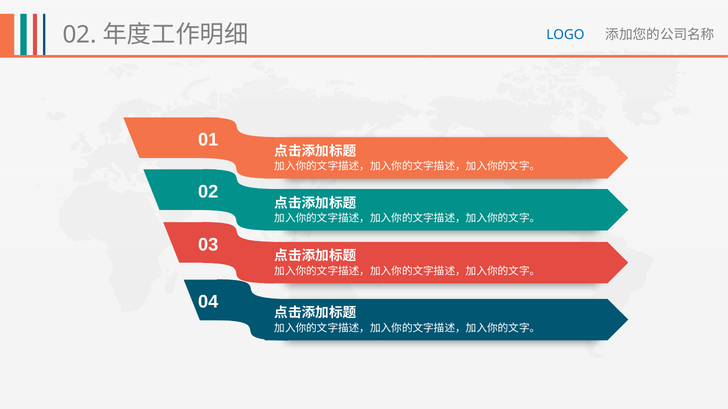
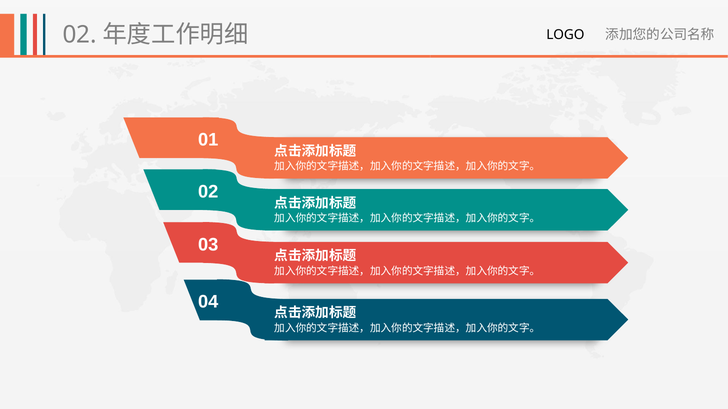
LOGO colour: blue -> black (565, 35)
